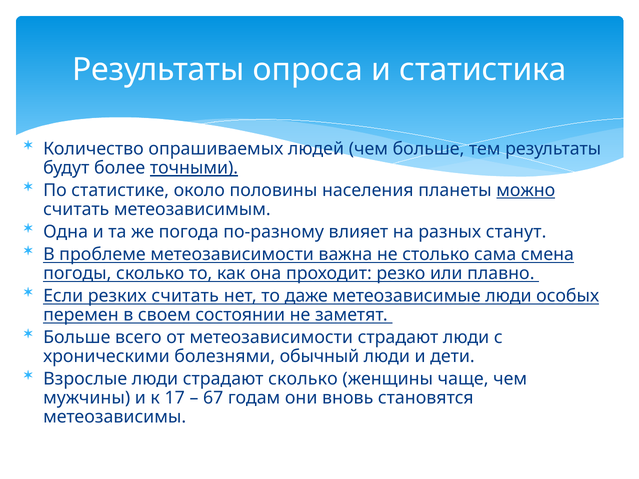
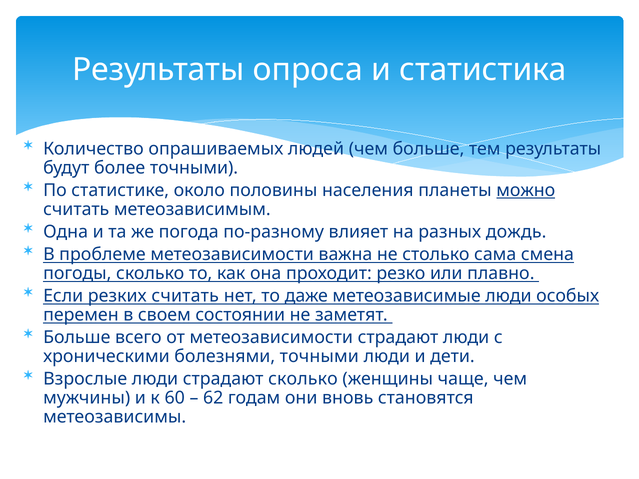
точными underline: present -> none (194, 168)
станут: станут -> дождь (516, 232)
болезнями обычный: обычный -> точными (319, 357)
17: 17 -> 60 (175, 398)
67: 67 -> 62 (213, 398)
